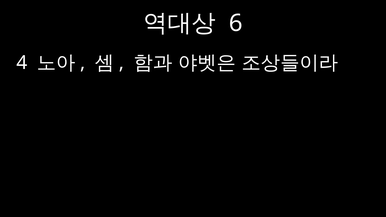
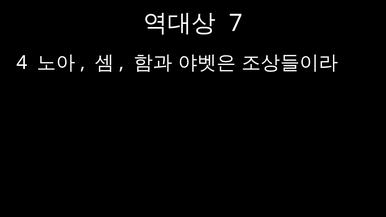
6: 6 -> 7 (236, 23)
